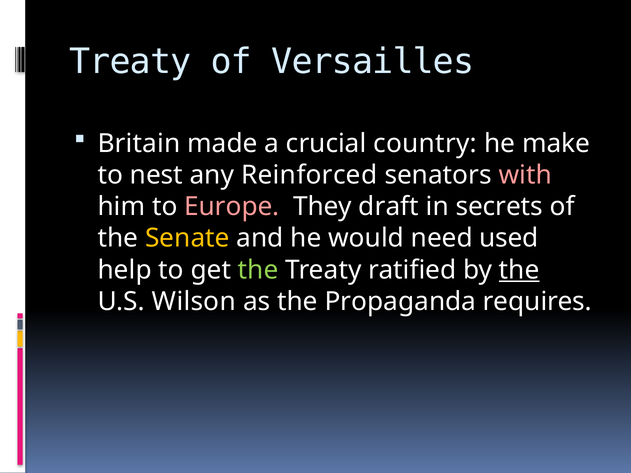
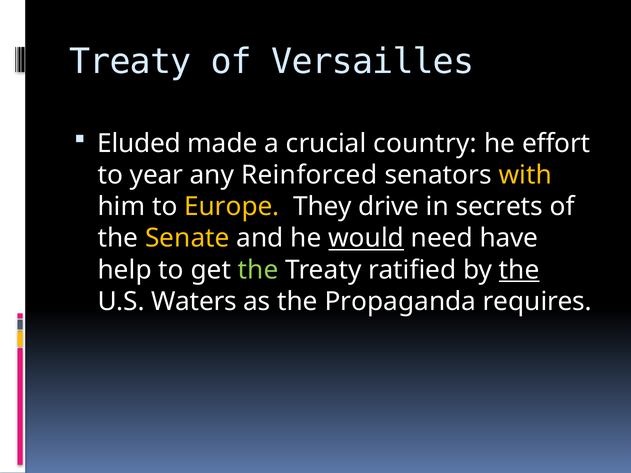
Britain: Britain -> Eluded (139, 144)
make: make -> effort (556, 144)
nest: nest -> year (157, 175)
with colour: pink -> yellow (525, 175)
Europe colour: pink -> yellow (232, 207)
draft: draft -> drive (389, 207)
would underline: none -> present (366, 238)
used: used -> have (509, 238)
Wilson: Wilson -> Waters (194, 302)
